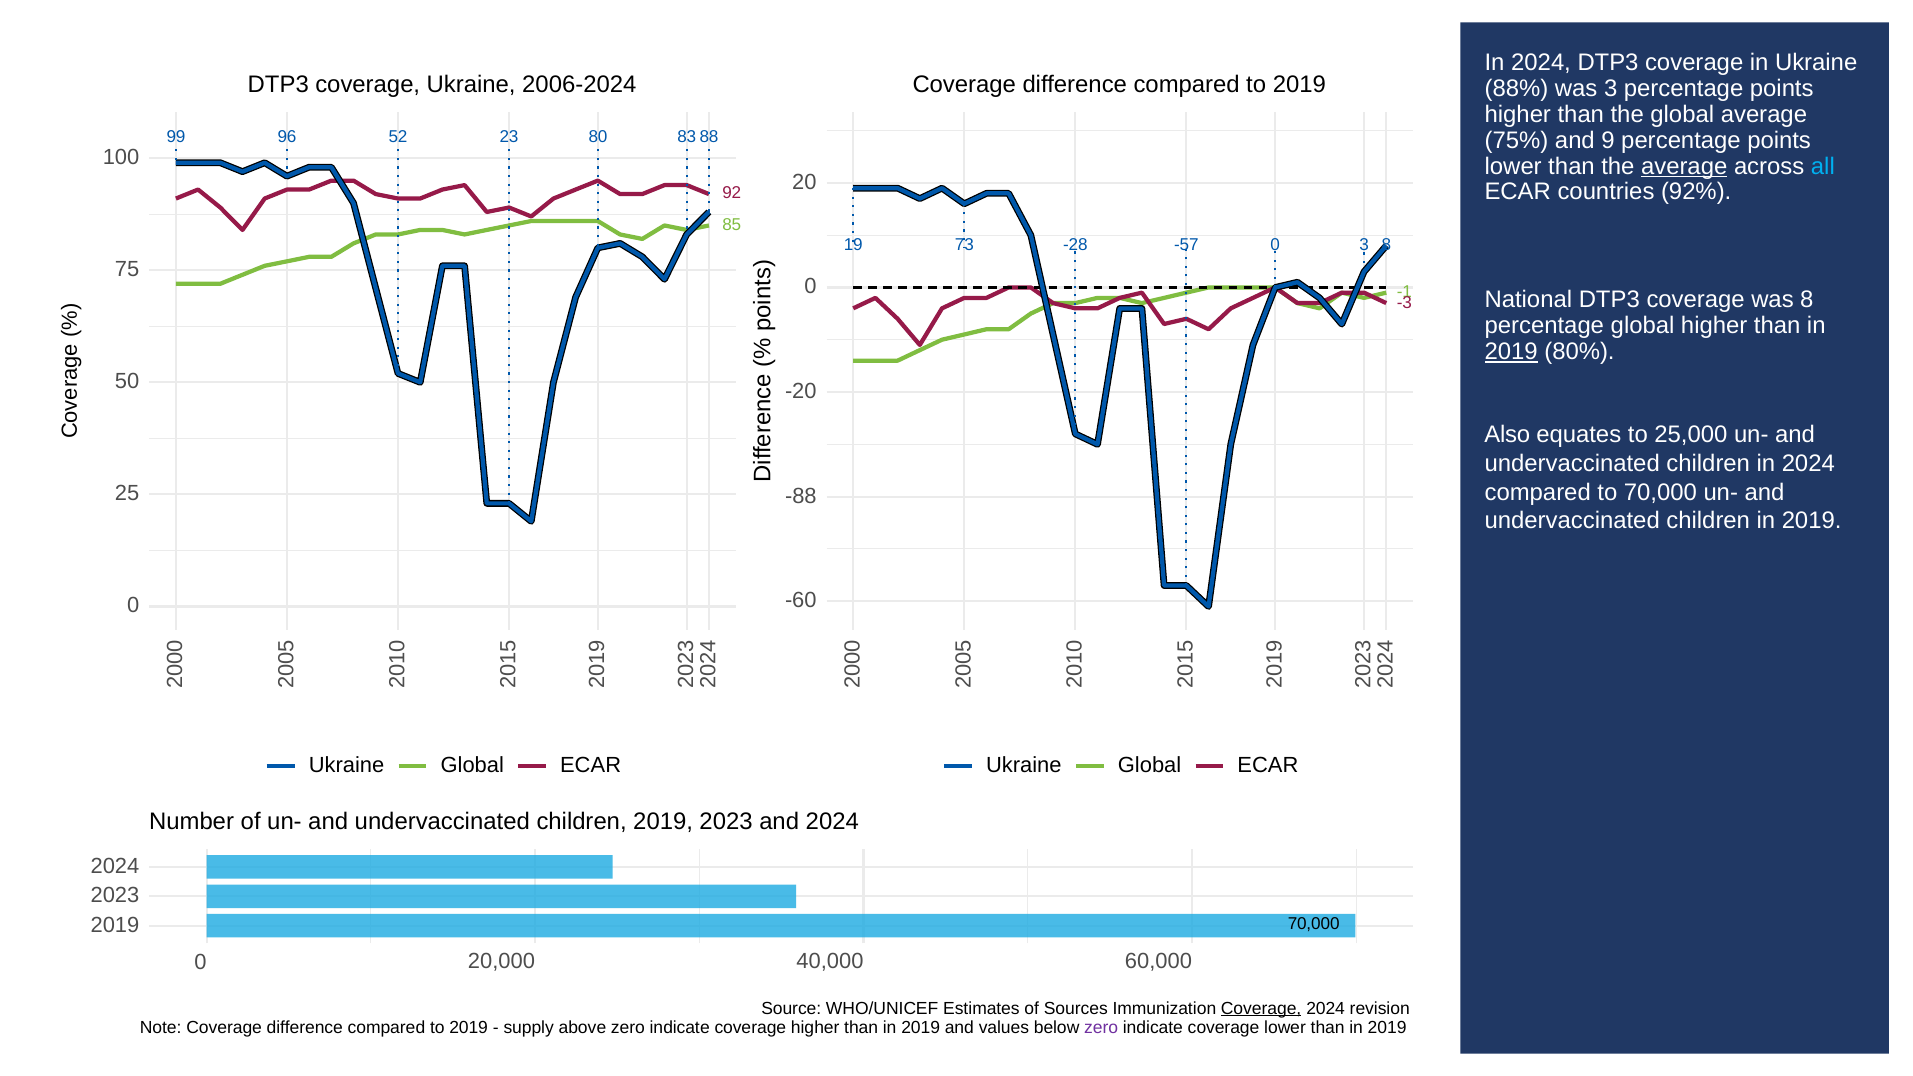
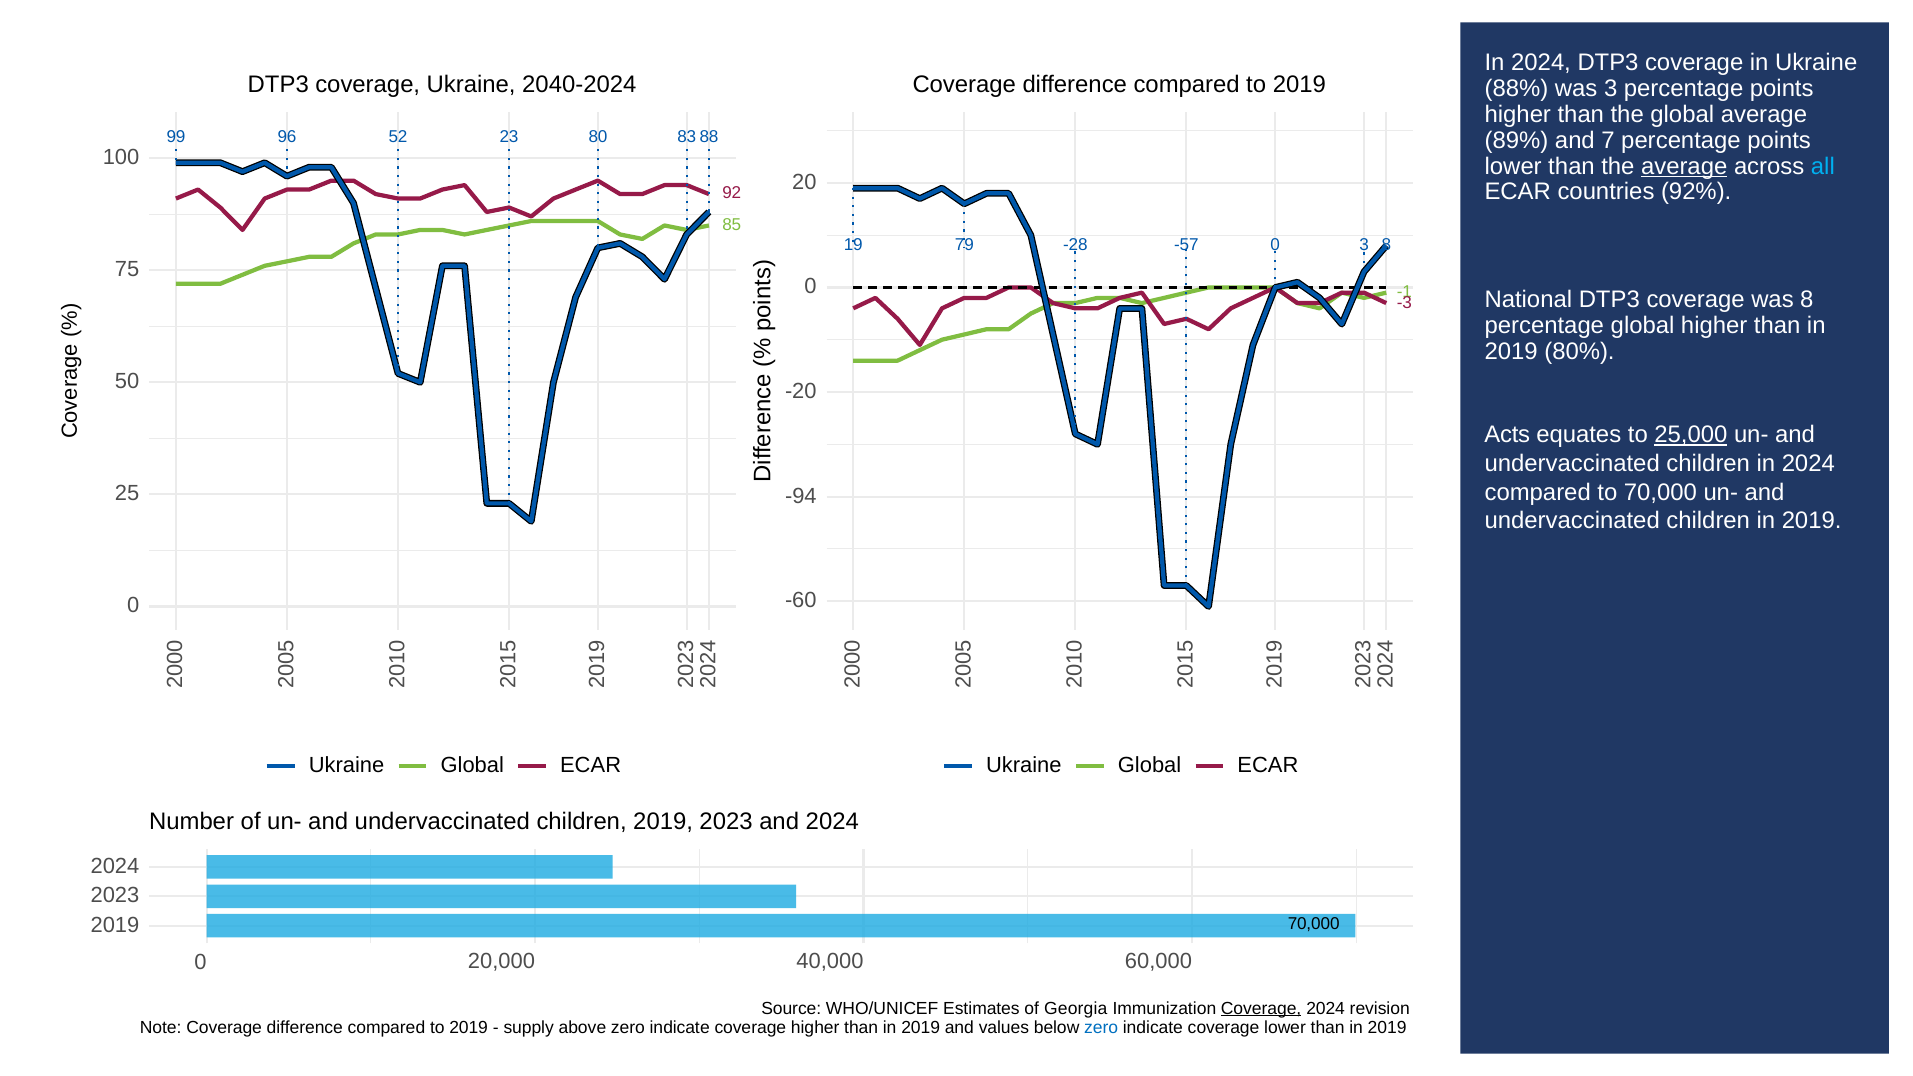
2006-2024: 2006-2024 -> 2040-2024 (579, 84)
75%: 75% -> 89% (1517, 140)
and 9: 9 -> 7 (1608, 140)
73: 73 -> 79 (964, 245)
2019 underline: present -> none (1511, 352)
Also: Also -> Acts (1507, 435)
25,000 underline: none -> present (1691, 435)
-88: -88 -> -94 (801, 496)
Sources: Sources -> Georgia (1076, 1008)
zero colour: purple -> blue (1101, 1027)
